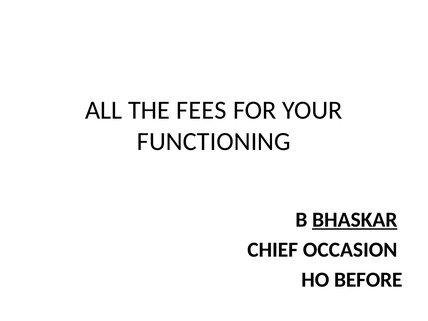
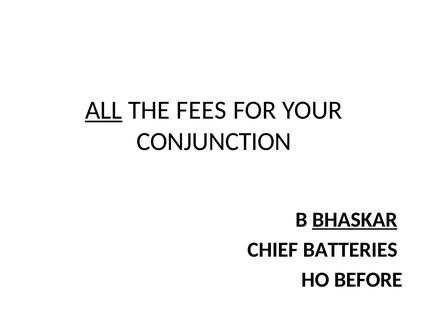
ALL underline: none -> present (104, 110)
FUNCTIONING: FUNCTIONING -> CONJUNCTION (214, 142)
OCCASION: OCCASION -> BATTERIES (350, 250)
